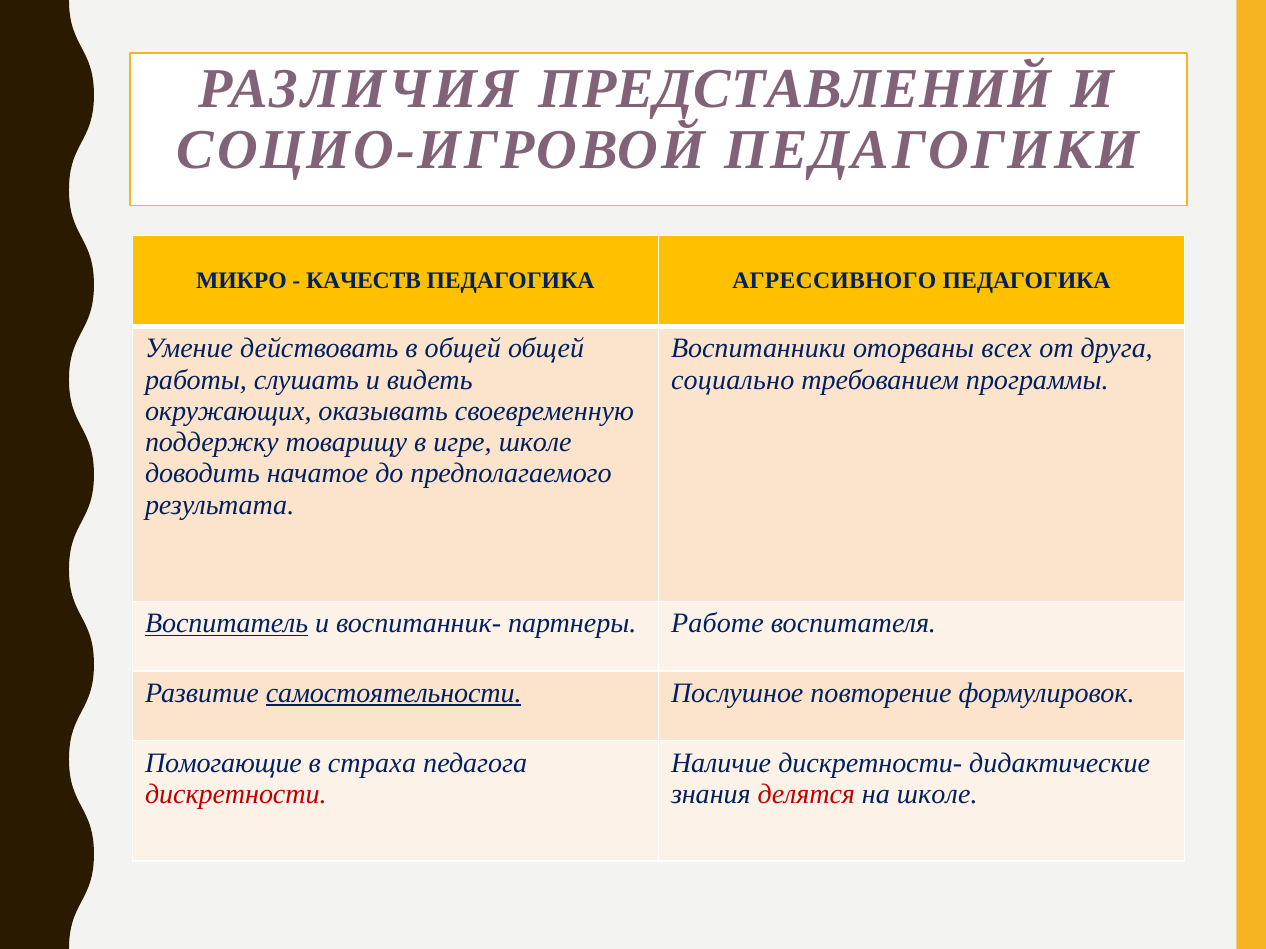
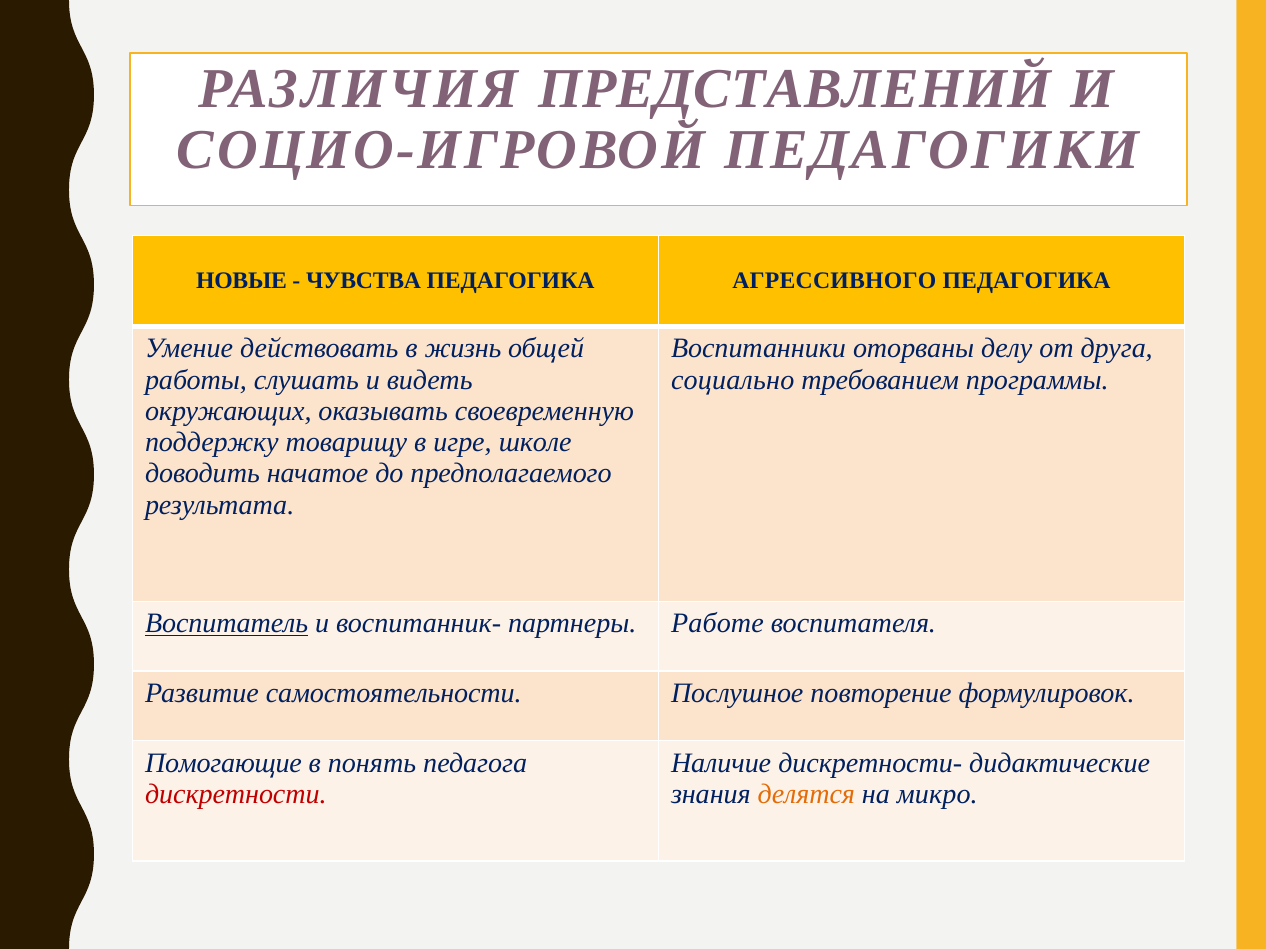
МИКРО: МИКРО -> НОВЫЕ (241, 281)
КАЧЕСТВ: КАЧЕСТВ -> ЧУВСТВА (364, 281)
в общей: общей -> жизнь (463, 349)
всех: всех -> делу (1007, 349)
самостоятельности underline: present -> none (394, 693)
страха: страха -> понять (372, 763)
делятся colour: red -> orange (806, 794)
на школе: школе -> микро (937, 794)
